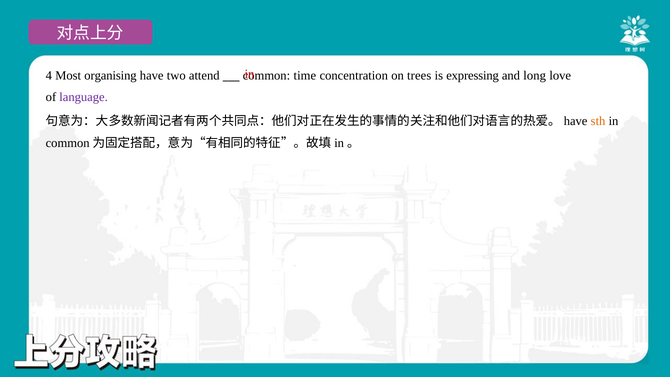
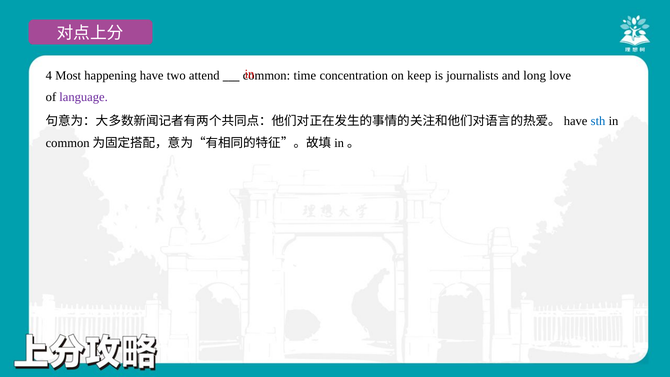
organising: organising -> happening (110, 76)
trees: trees -> keep (419, 76)
expressing: expressing -> journalists (472, 76)
sth colour: orange -> blue (598, 121)
